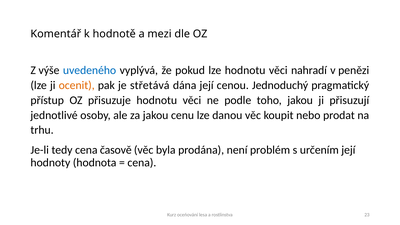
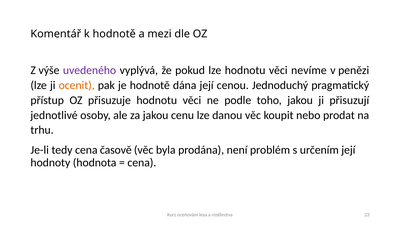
uvedeného colour: blue -> purple (90, 70)
nahradí: nahradí -> nevíme (309, 70)
je střetává: střetává -> hodnotě (150, 85)
